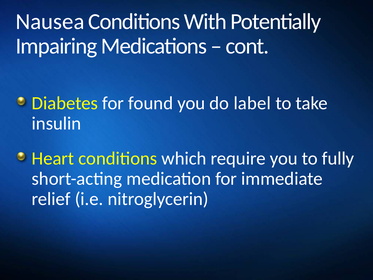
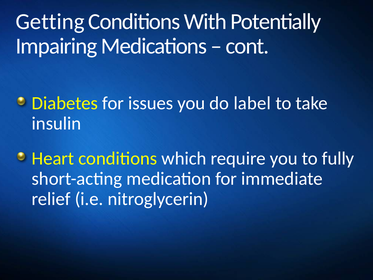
Nausea: Nausea -> Getting (50, 22)
found: found -> issues (151, 103)
